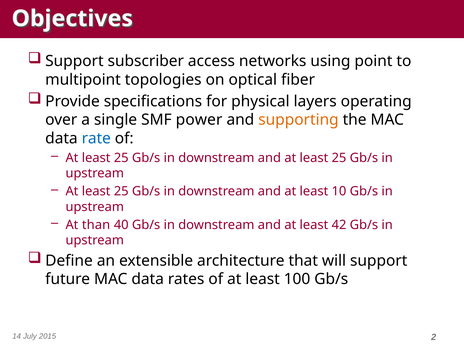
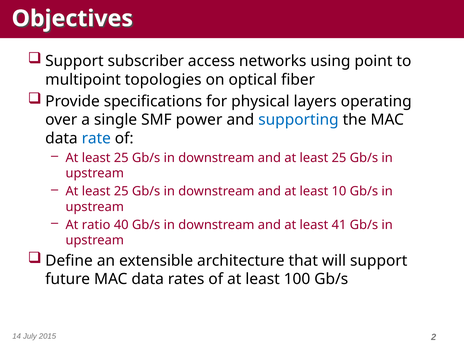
supporting colour: orange -> blue (298, 120)
than: than -> ratio (96, 225)
42: 42 -> 41 (339, 225)
